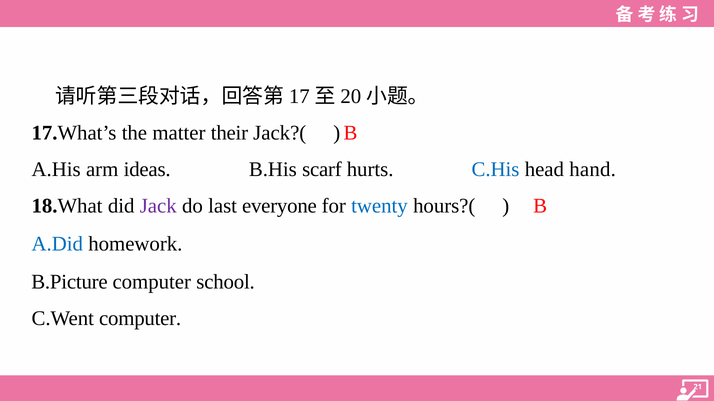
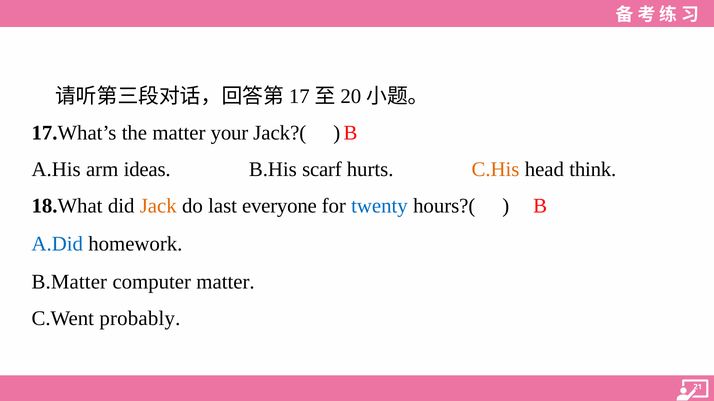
their: their -> your (229, 133)
C.His colour: blue -> orange (495, 170)
hand: hand -> think (593, 170)
Jack colour: purple -> orange (158, 206)
B.Picture: B.Picture -> B.Matter (69, 282)
computer school: school -> matter (226, 282)
C.Went computer: computer -> probably (140, 319)
